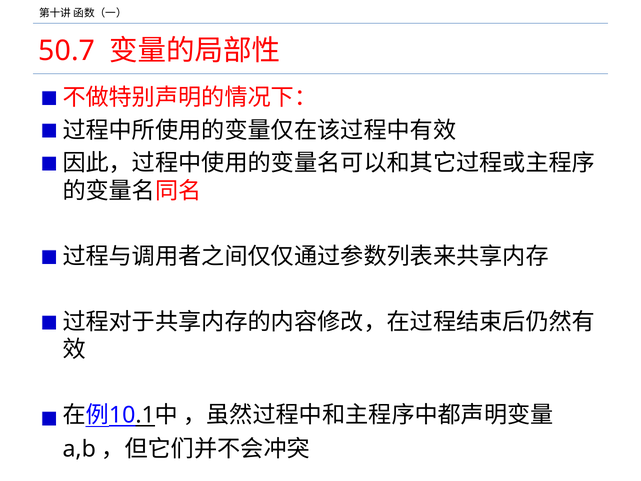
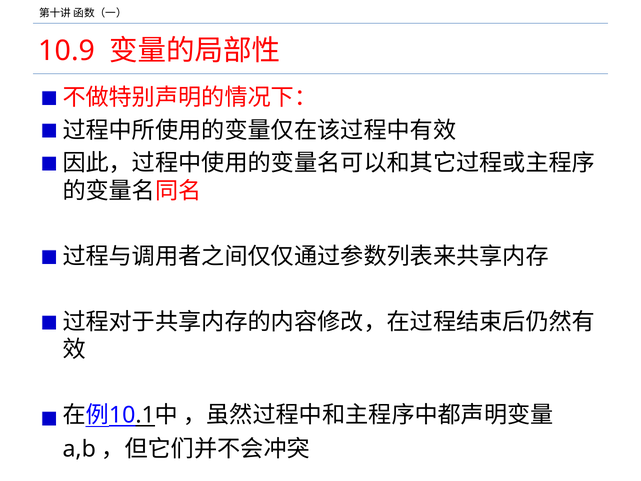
50.7: 50.7 -> 10.9 (67, 51)
